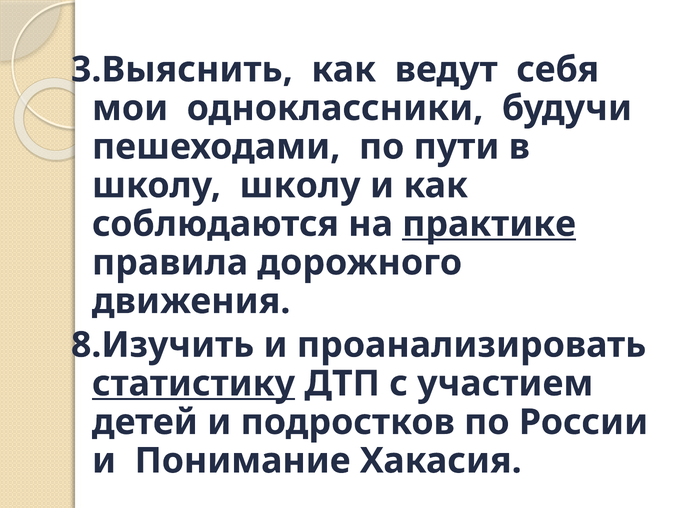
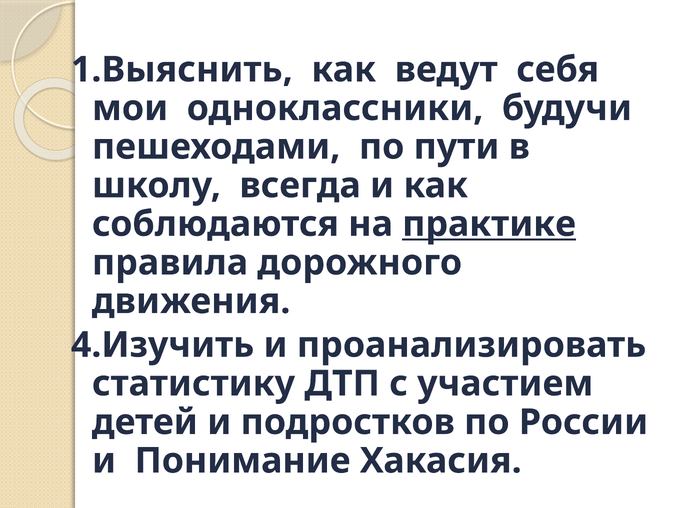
3.Выяснить: 3.Выяснить -> 1.Выяснить (182, 70)
школу школу: школу -> всегда (300, 185)
8.Изучить: 8.Изучить -> 4.Изучить (163, 345)
статистику underline: present -> none (193, 383)
